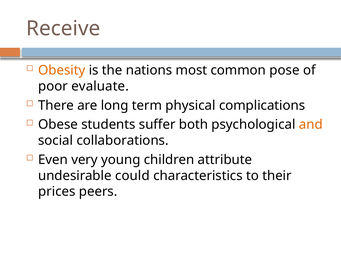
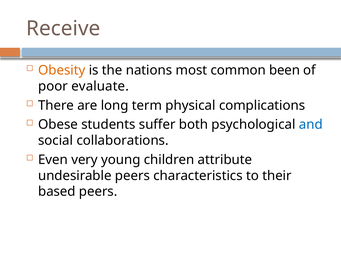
pose: pose -> been (285, 70)
and colour: orange -> blue (311, 124)
undesirable could: could -> peers (132, 175)
prices: prices -> based (57, 191)
